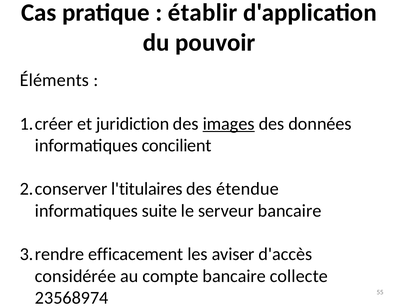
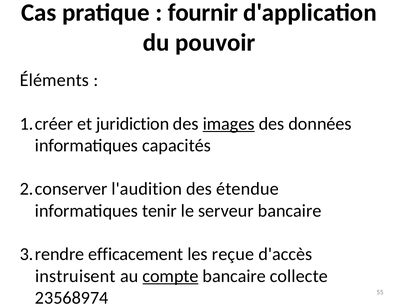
établir: établir -> fournir (203, 13)
concilient: concilient -> capacités (177, 145)
l'titulaires: l'titulaires -> l'audition (147, 189)
suite: suite -> tenir (159, 211)
aviser: aviser -> reçue (233, 254)
considérée: considérée -> instruisent (75, 276)
compte underline: none -> present (170, 276)
